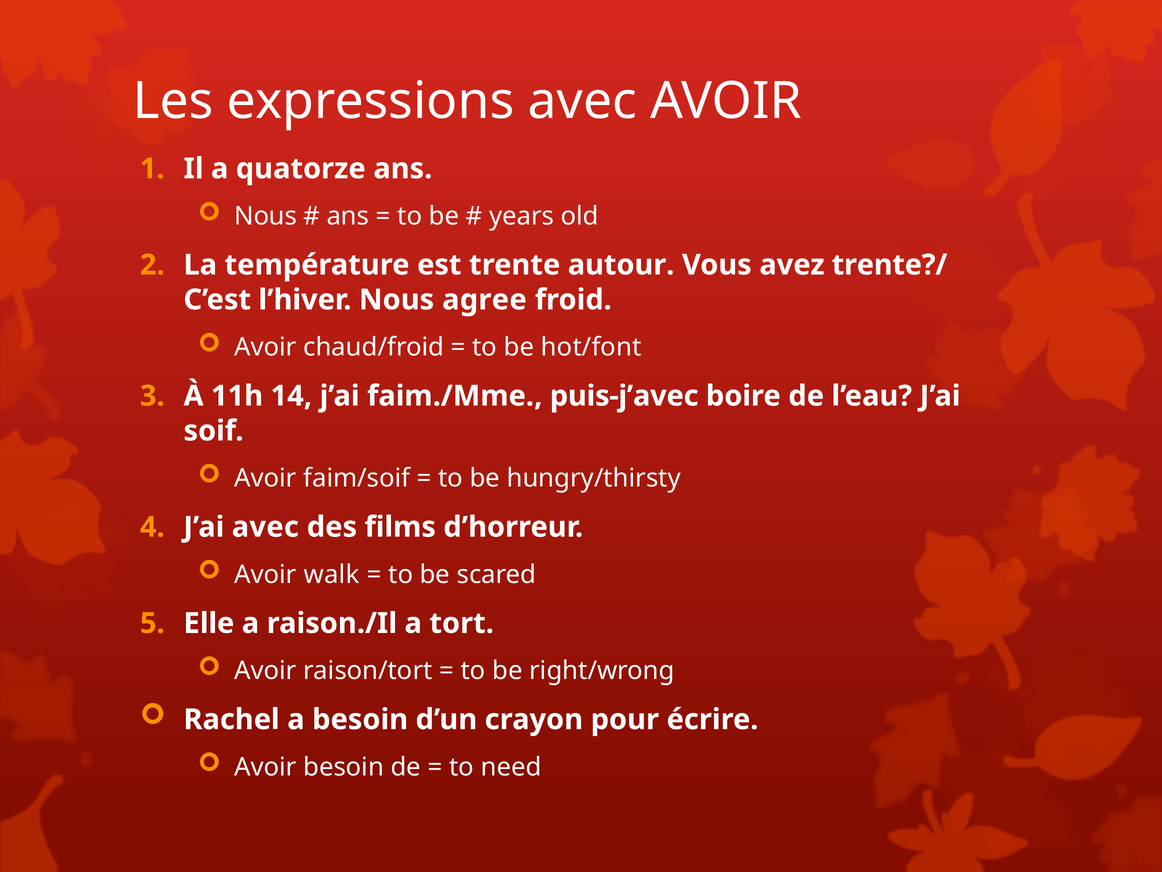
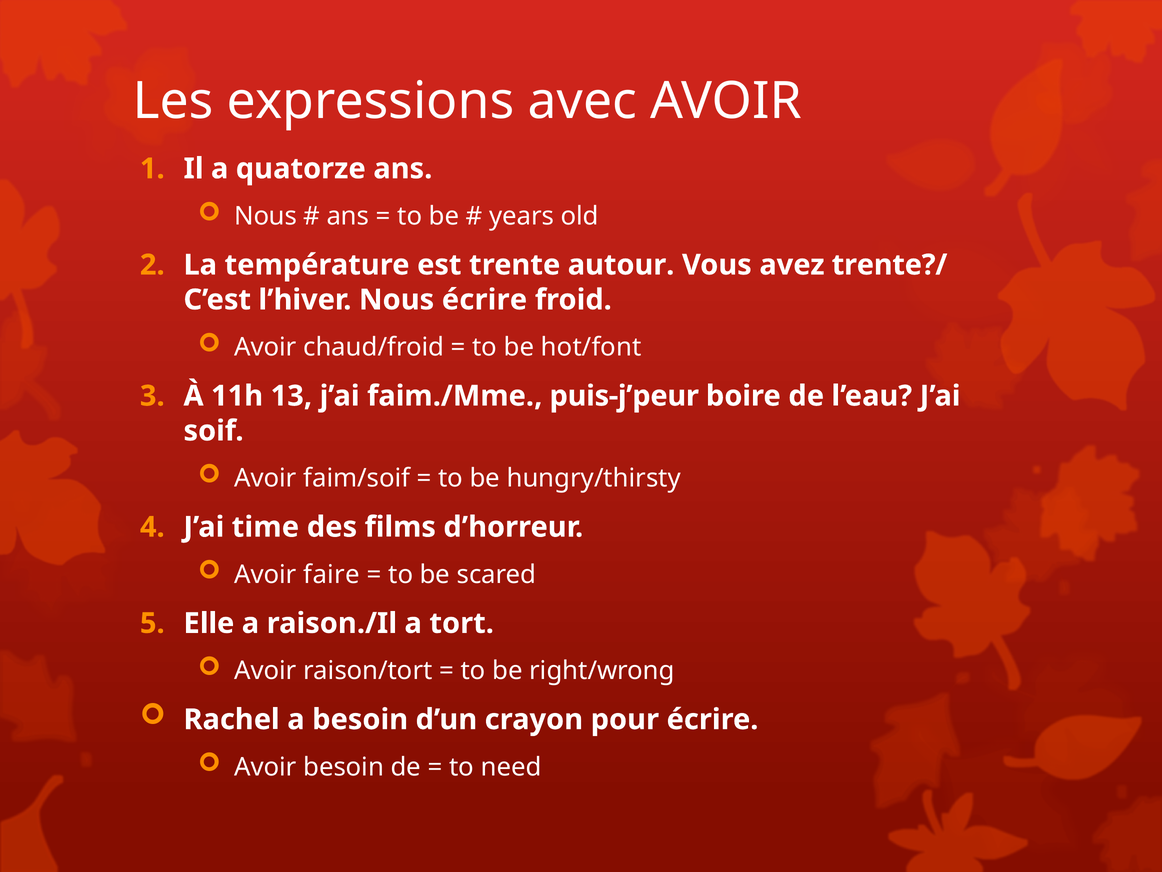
Nous agree: agree -> écrire (484, 300)
14: 14 -> 13 (291, 396)
puis-j’avec: puis-j’avec -> puis-j’peur (624, 396)
J’ai avec: avec -> time (265, 527)
walk: walk -> faire (332, 574)
